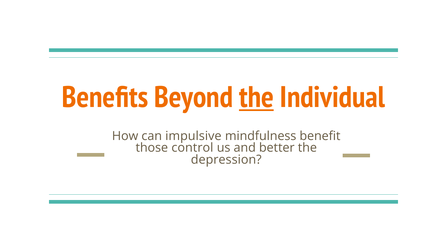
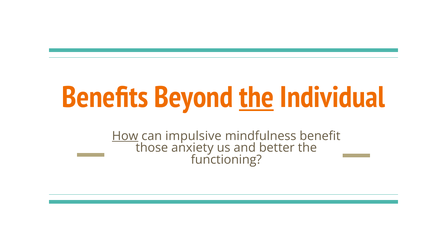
How underline: none -> present (125, 136)
control: control -> anxiety (192, 148)
depression: depression -> functioning (226, 159)
